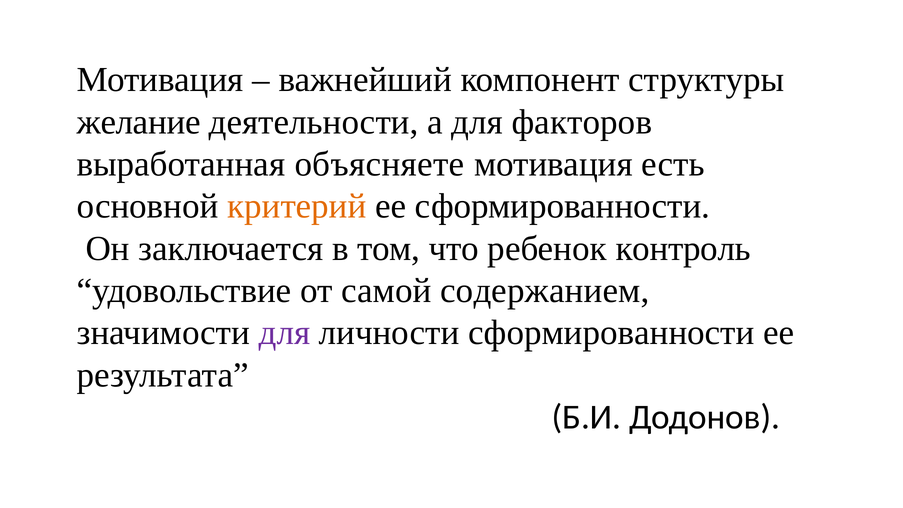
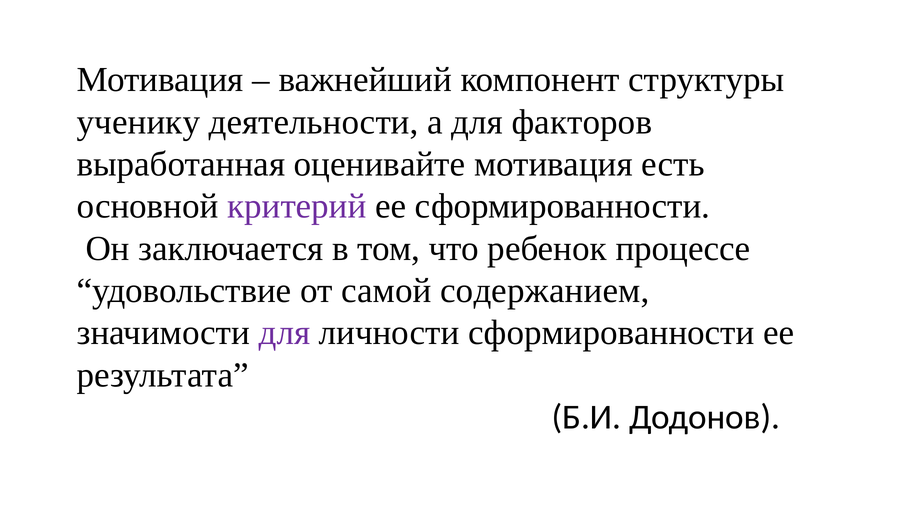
желание: желание -> ученику (138, 122)
объясняете: объясняете -> оценивайте (380, 164)
критерий colour: orange -> purple (297, 206)
контроль: контроль -> процессе (683, 248)
